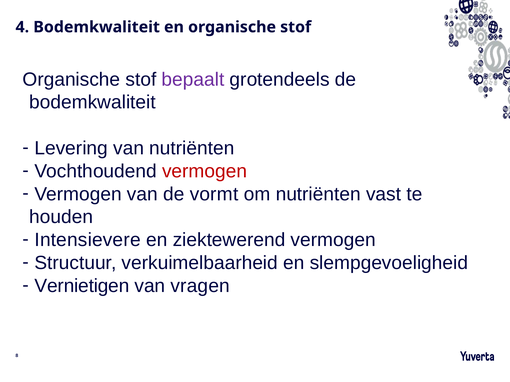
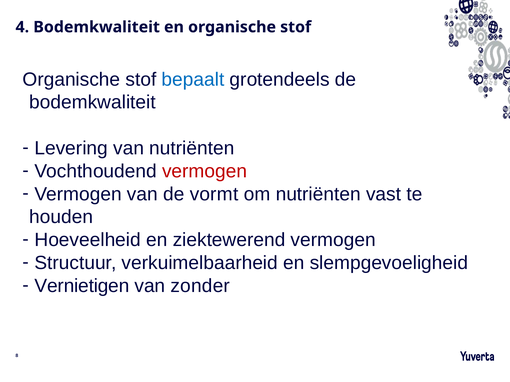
bepaalt colour: purple -> blue (193, 79)
Intensievere: Intensievere -> Hoeveelheid (88, 240)
vragen: vragen -> zonder (200, 286)
